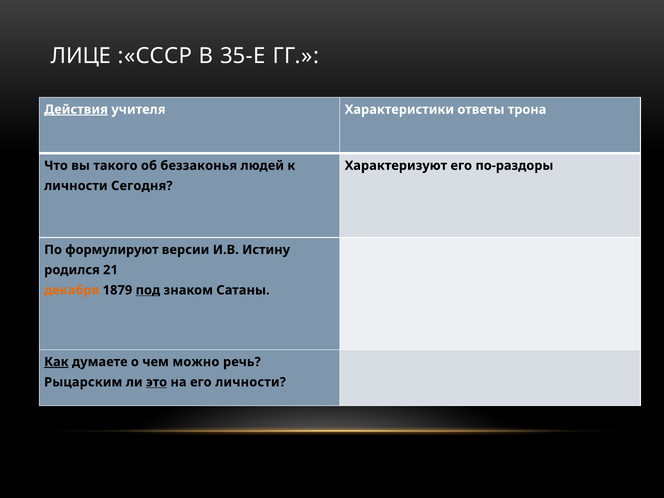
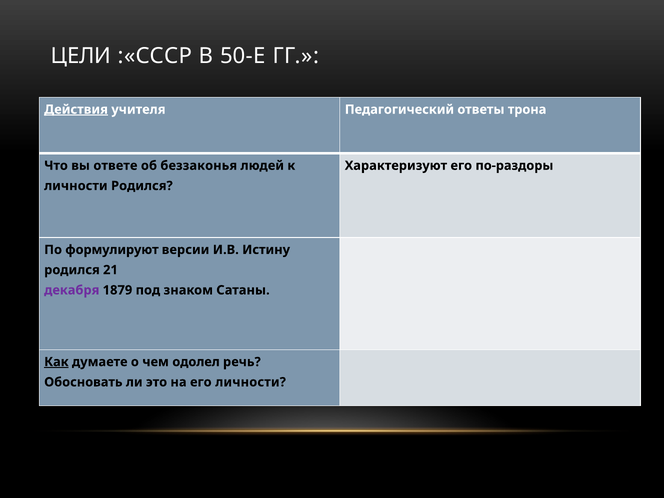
ЛИЦЕ: ЛИЦЕ -> ЦЕЛИ (81, 56)
35-Е: 35-Е -> 50-Е (243, 56)
Характеристики: Характеристики -> Педагогический (399, 110)
такого: такого -> ответе (115, 166)
личности Сегодня: Сегодня -> Родился (142, 186)
декабря colour: orange -> purple (72, 290)
под underline: present -> none (148, 290)
можно: можно -> одолел (196, 362)
Рыцарским: Рыцарским -> Обосновать (83, 382)
это underline: present -> none (157, 382)
